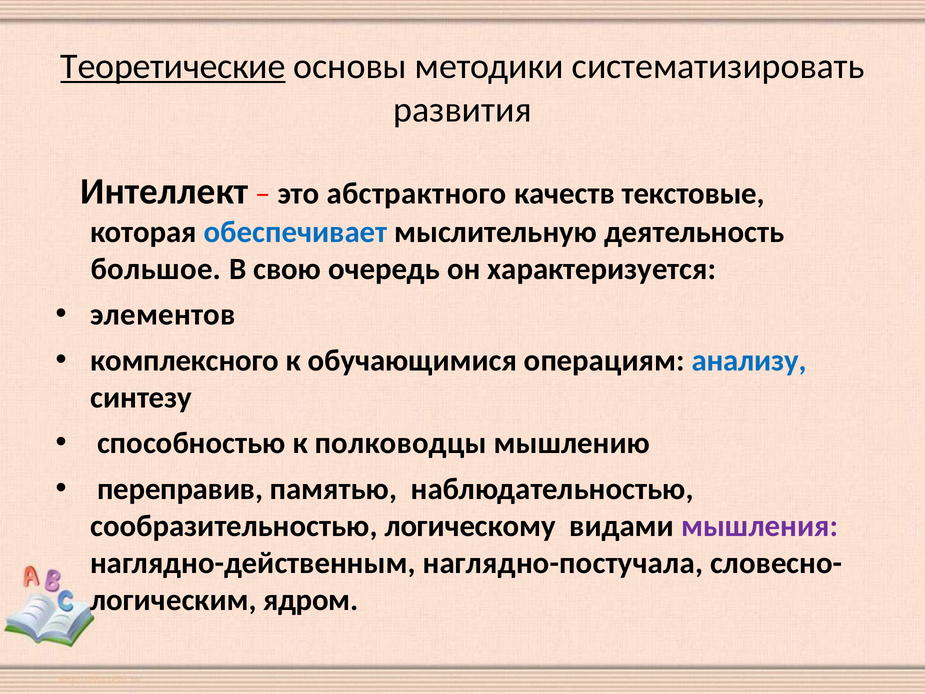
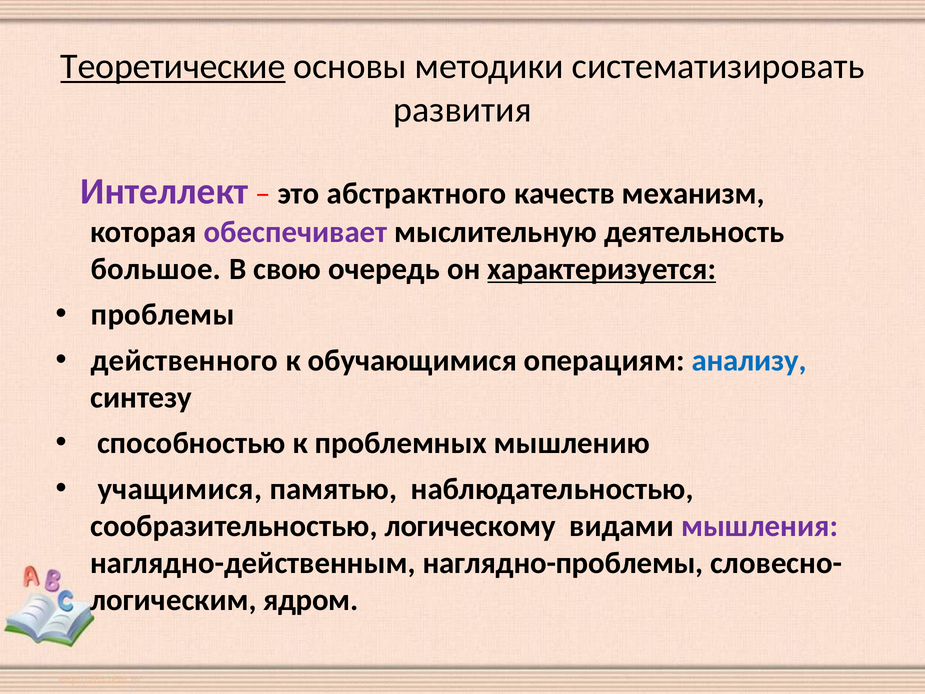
Интеллект colour: black -> purple (164, 191)
текстовые: текстовые -> механизм (693, 194)
обеспечивает colour: blue -> purple (296, 232)
характеризуется underline: none -> present (602, 269)
элементов: элементов -> проблемы (163, 315)
комплексного: комплексного -> действенного (184, 360)
полководцы: полководцы -> проблемных (401, 443)
переправив: переправив -> учащимися (180, 489)
наглядно-постучала: наглядно-постучала -> наглядно-проблемы (563, 563)
